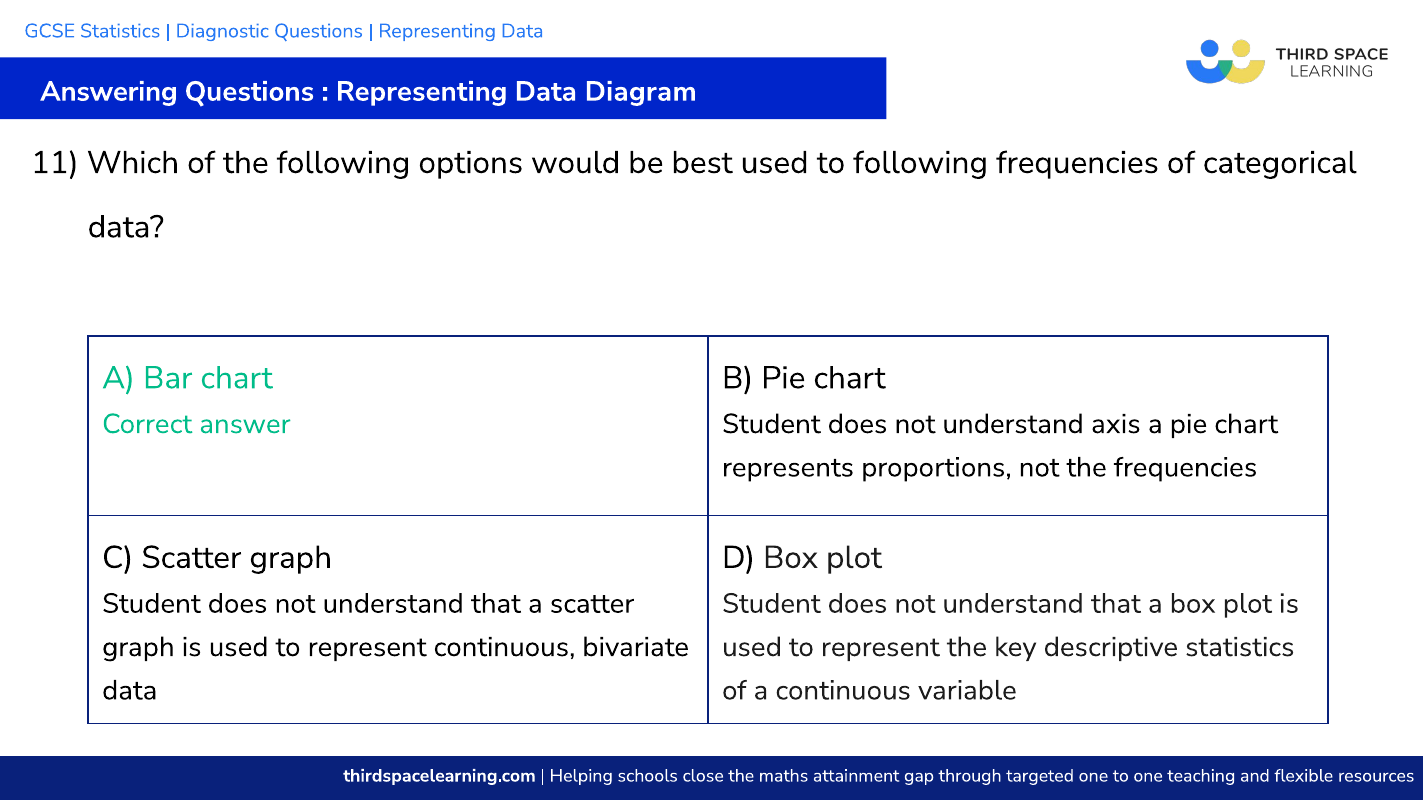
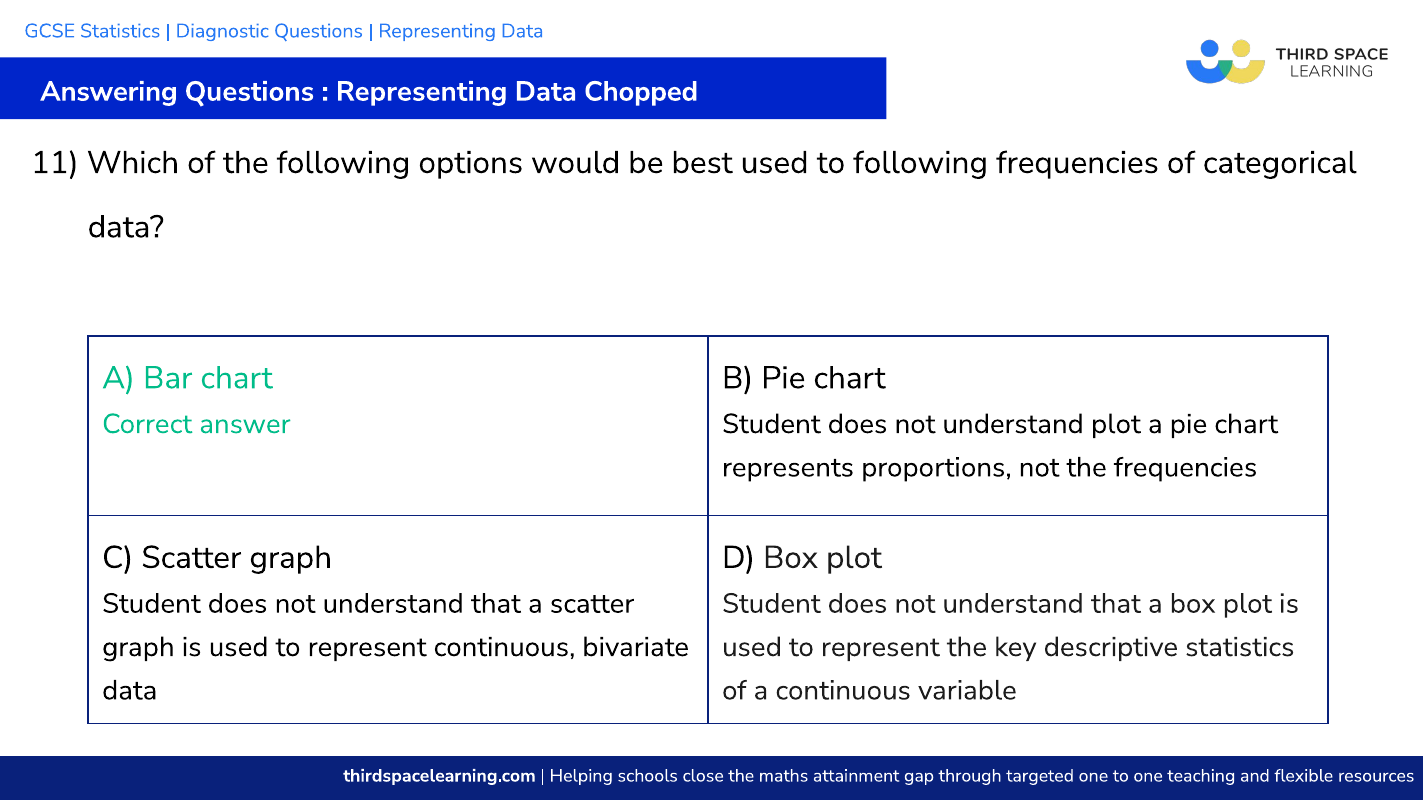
Diagram: Diagram -> Chopped (641, 92)
understand axis: axis -> plot (1116, 424)
